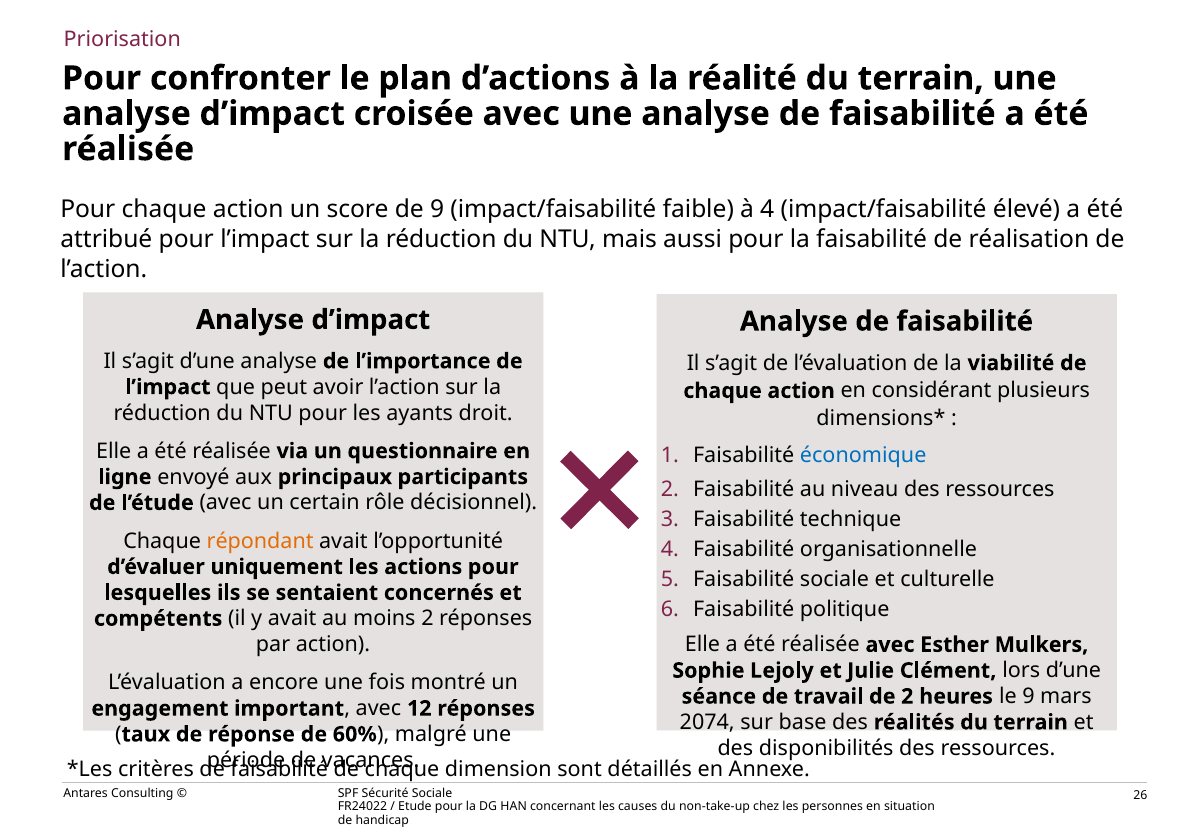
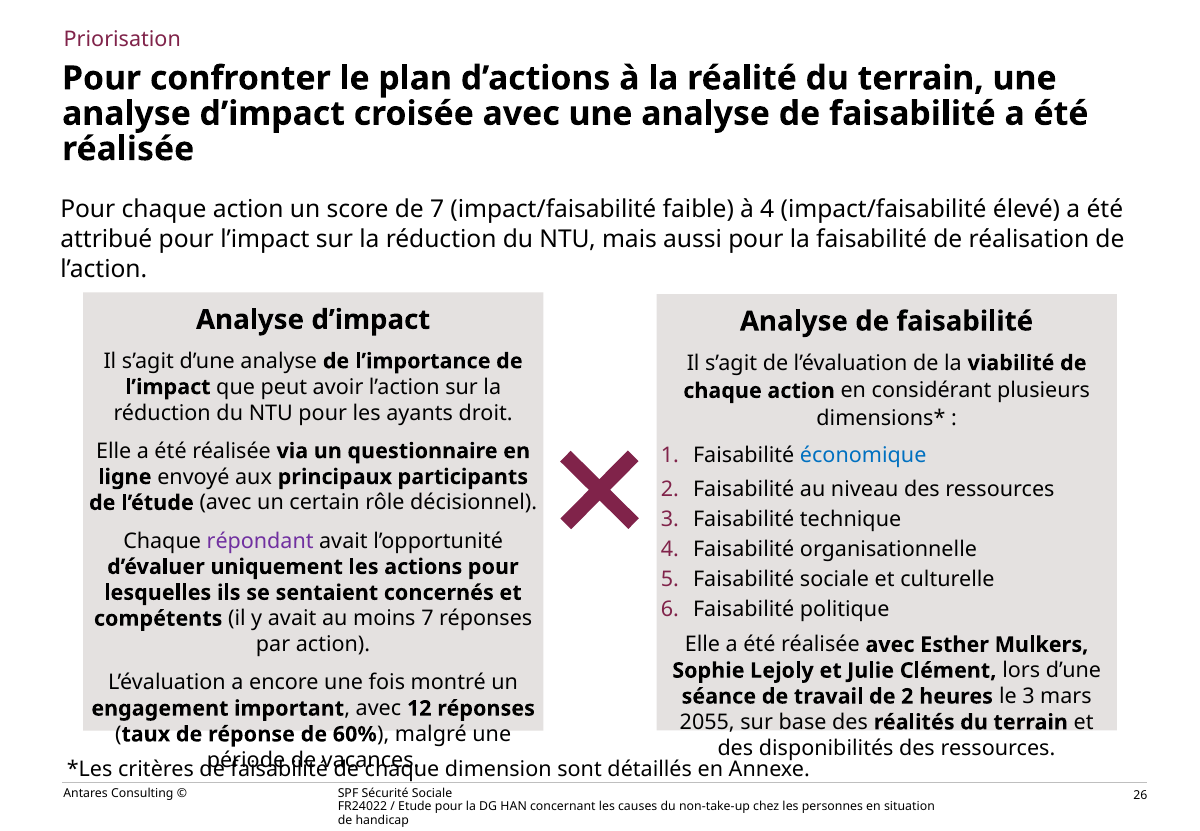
de 9: 9 -> 7 (437, 210)
répondant colour: orange -> purple (260, 541)
moins 2: 2 -> 7 (427, 618)
le 9: 9 -> 3 (1028, 696)
2074: 2074 -> 2055 (707, 722)
